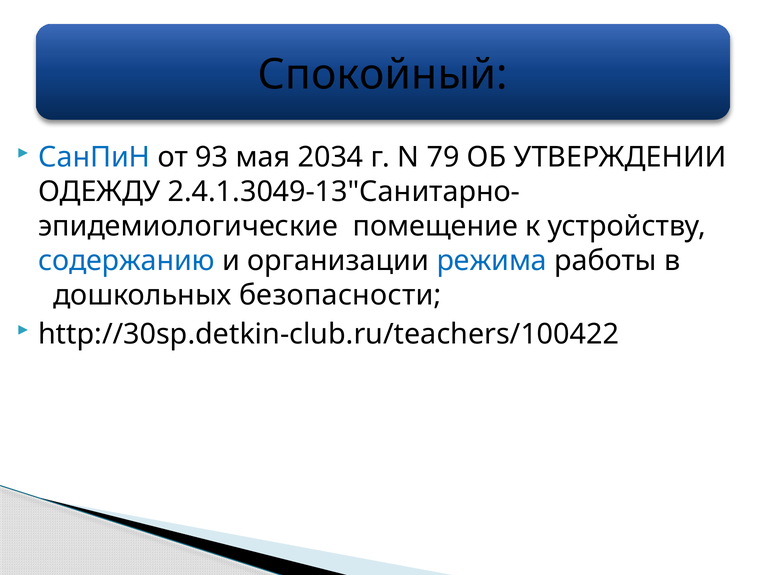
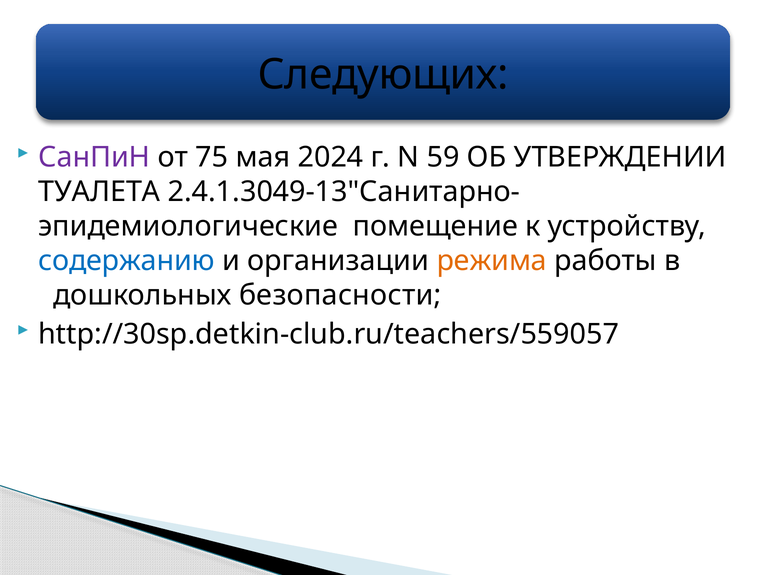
Спокойный: Спокойный -> Следующих (383, 75)
СанПиН colour: blue -> purple (94, 157)
93: 93 -> 75 (212, 157)
2034: 2034 -> 2024 (331, 157)
79: 79 -> 59 (443, 157)
ОДЕЖДУ: ОДЕЖДУ -> ТУАЛЕТА (99, 192)
режима colour: blue -> orange (492, 261)
http://30sp.detkin-club.ru/teachers/100422: http://30sp.detkin-club.ru/teachers/100422 -> http://30sp.detkin-club.ru/teachers/559057 (329, 334)
